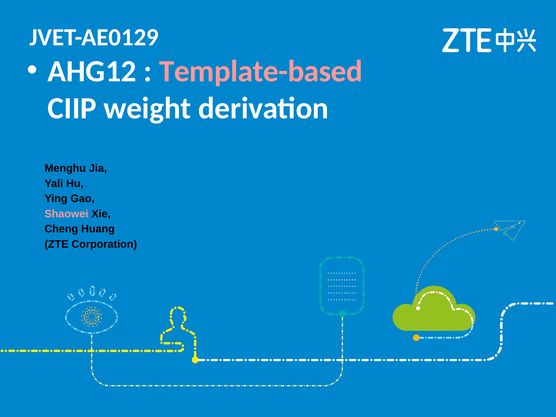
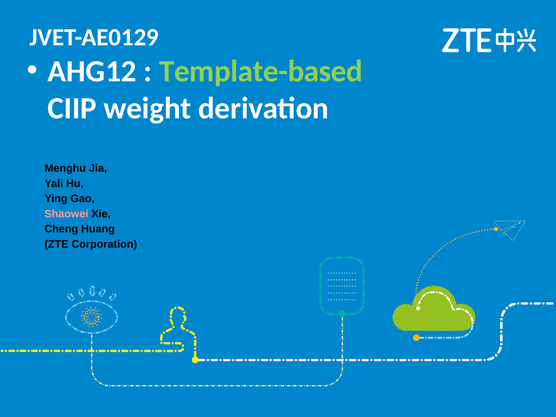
Template-based colour: pink -> light green (261, 71)
